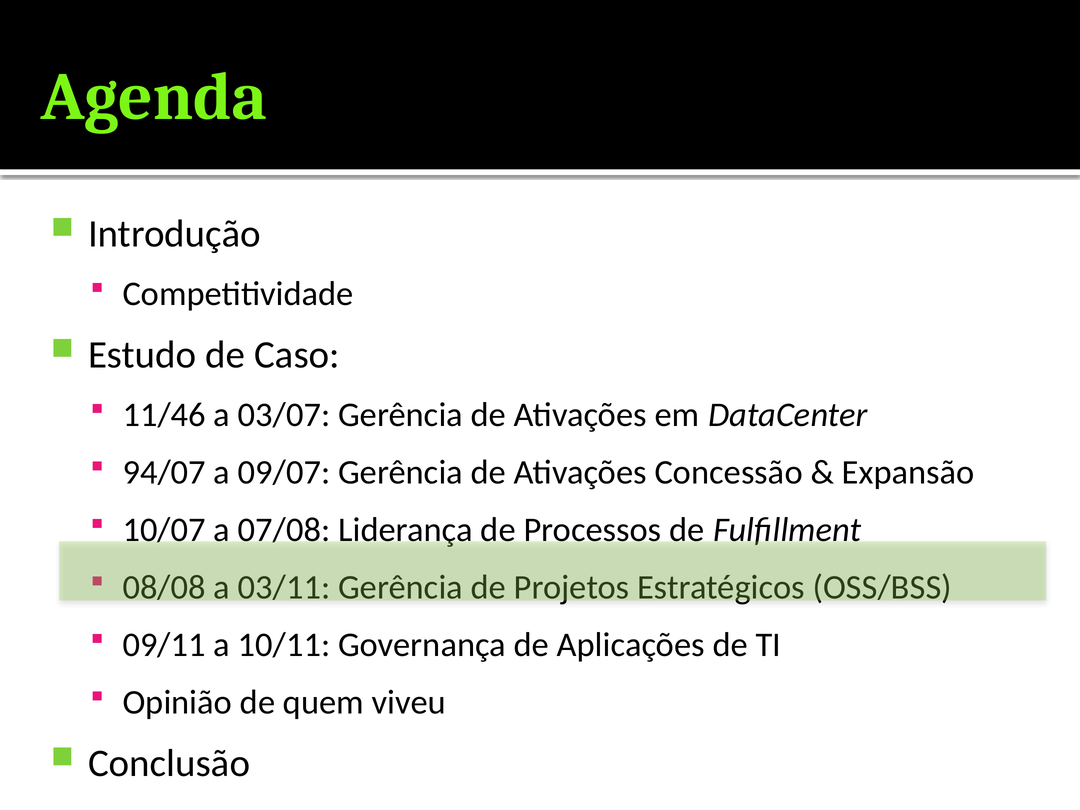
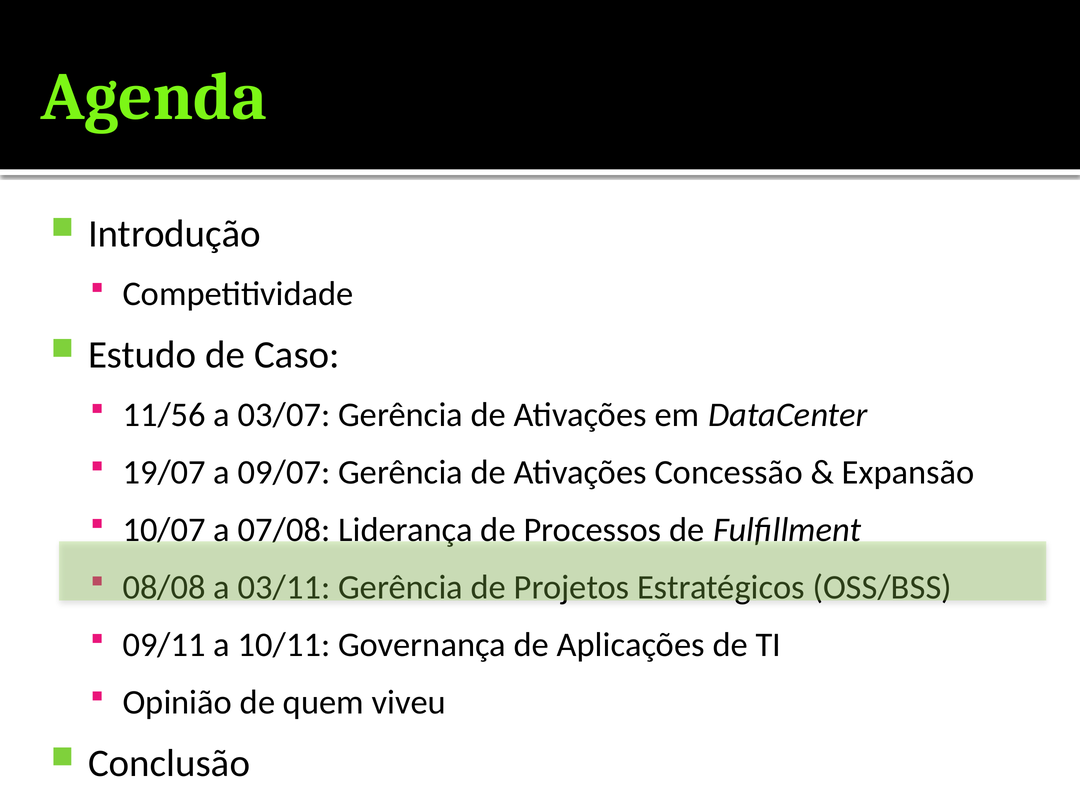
11/46: 11/46 -> 11/56 (164, 415)
94/07: 94/07 -> 19/07 (164, 472)
